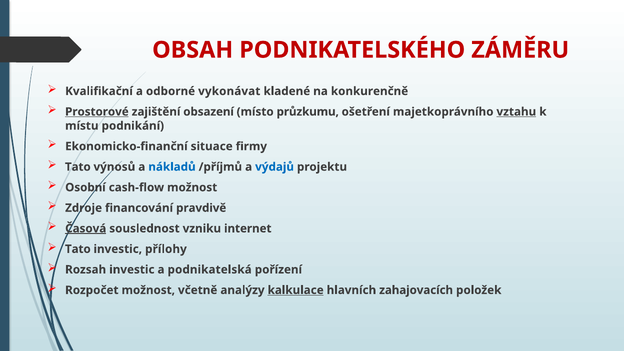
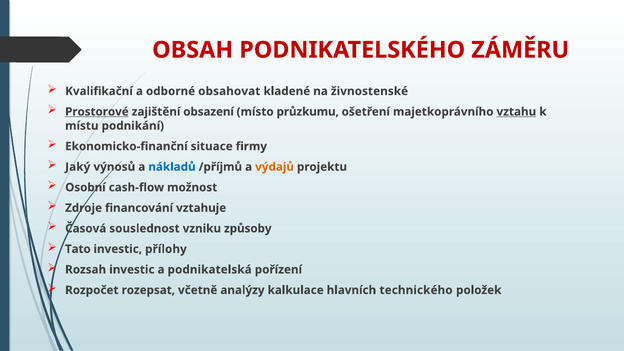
vykonávat: vykonávat -> obsahovat (229, 91)
konkurenčně: konkurenčně -> živnostenské (369, 91)
Tato: Tato -> Jaký (78, 167)
výdajů colour: blue -> orange (275, 167)
pravdivě: pravdivě -> vztahuje (201, 208)
Časová underline: present -> none (86, 229)
internet: internet -> způsoby (248, 229)
Rozpočet možnost: možnost -> rozepsat (148, 290)
kalkulace underline: present -> none (296, 290)
zahajovacích: zahajovacích -> technického (416, 290)
